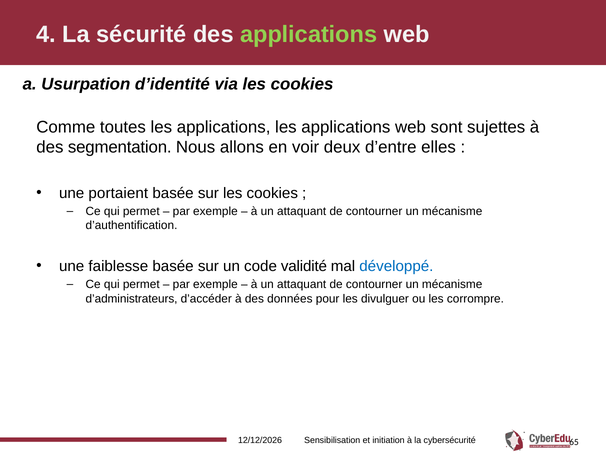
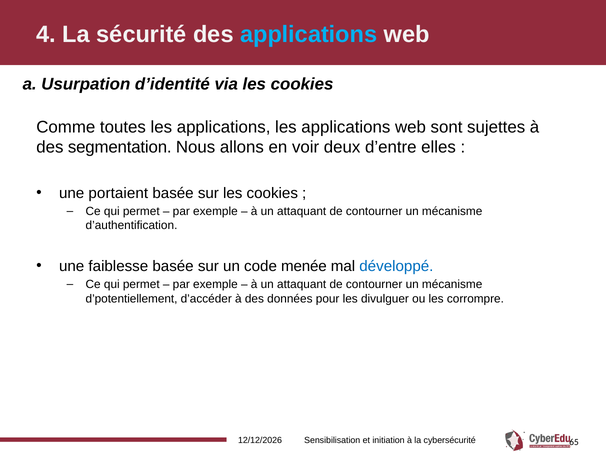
applications colour: light green -> light blue (309, 34)
validité: validité -> menée (304, 266)
d’administrateurs: d’administrateurs -> d’potentiellement (132, 298)
